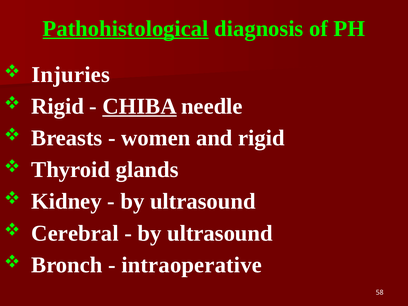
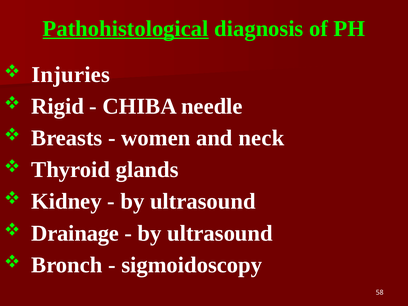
CHIBA underline: present -> none (140, 106)
and rigid: rigid -> neck (261, 138)
Cerebral: Cerebral -> Drainage (75, 233)
intraoperative: intraoperative -> sigmoidoscopy (192, 265)
